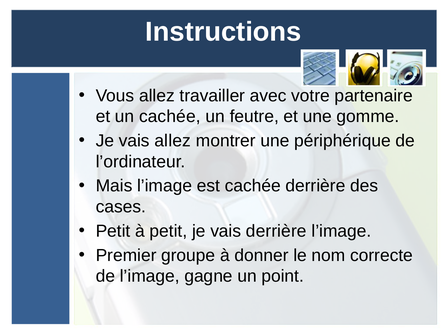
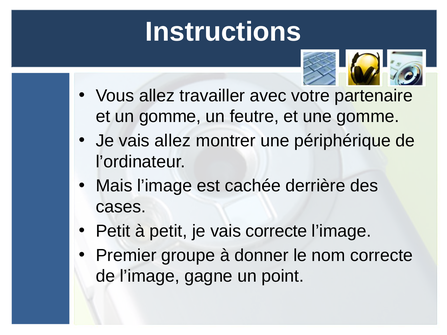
un cachée: cachée -> gomme (170, 117)
vais derrière: derrière -> correcte (276, 231)
